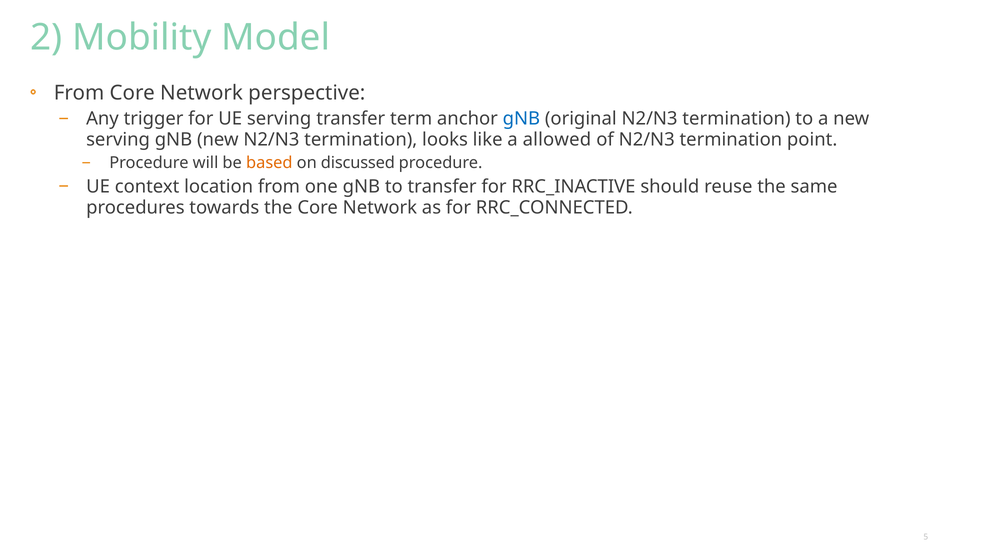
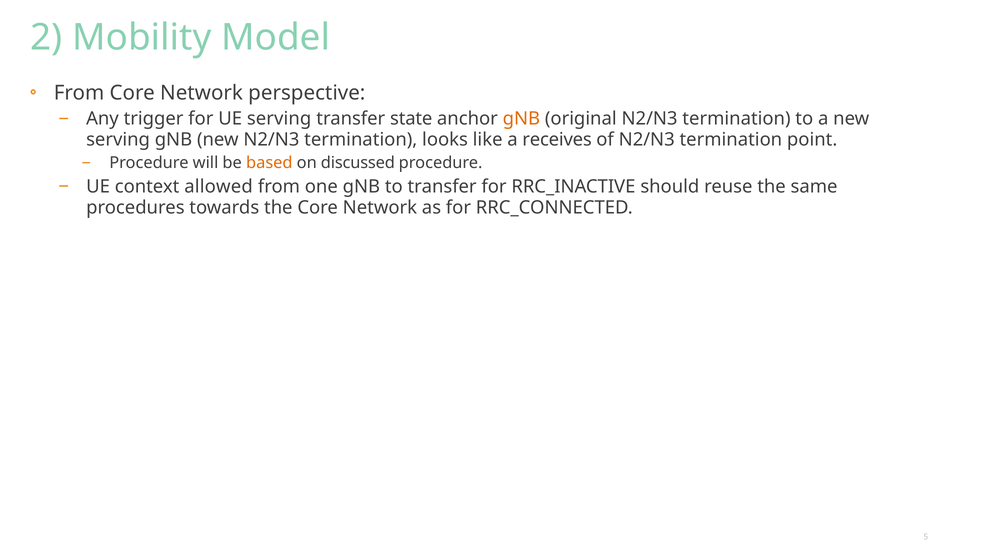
term: term -> state (411, 119)
gNB colour: blue -> orange (521, 119)
allowed: allowed -> receives (557, 140)
location: location -> allowed (219, 187)
